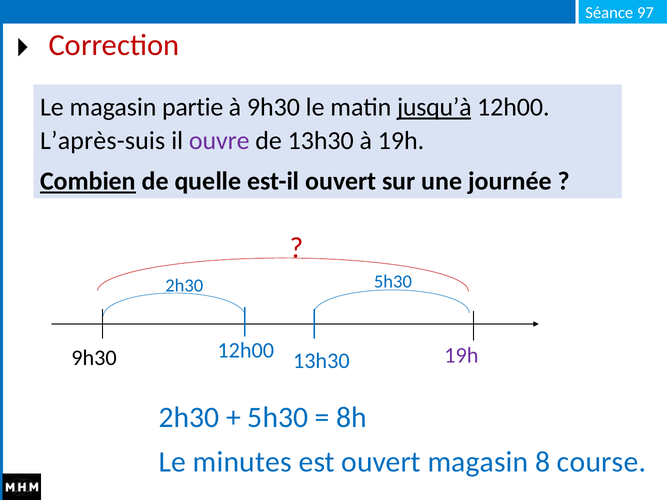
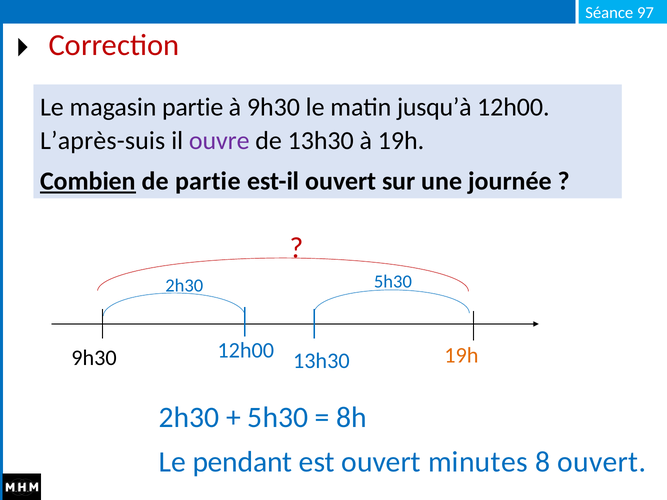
jusqu’à underline: present -> none (434, 107)
de quelle: quelle -> partie (208, 181)
19h colour: purple -> orange (461, 356)
minutes: minutes -> pendant (242, 462)
ouvert magasin: magasin -> minutes (478, 462)
8 course: course -> ouvert (602, 462)
